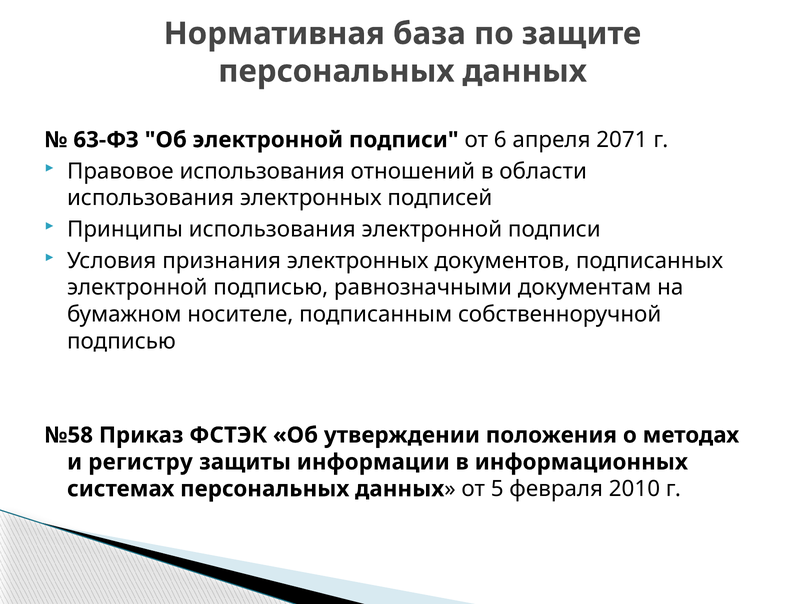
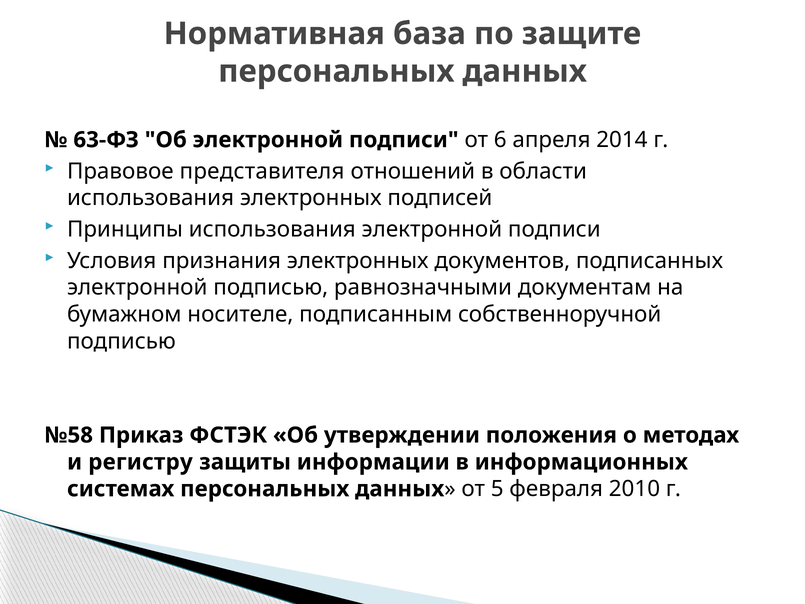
2071: 2071 -> 2014 (622, 140)
Правовое использования: использования -> представителя (262, 171)
